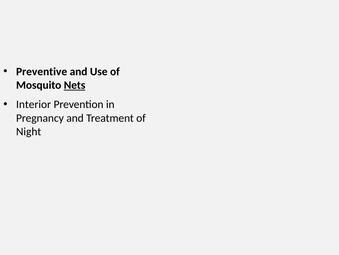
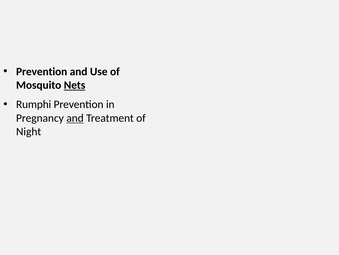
Preventive: Preventive -> Prevention (42, 71)
Interior: Interior -> Rumphi (34, 104)
and underline: none -> present (75, 118)
